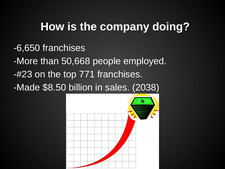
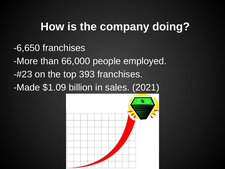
50,668: 50,668 -> 66,000 (76, 61)
771: 771 -> 393 (87, 74)
$8.50: $8.50 -> $1.09 (54, 87)
2038: 2038 -> 2021 (146, 87)
